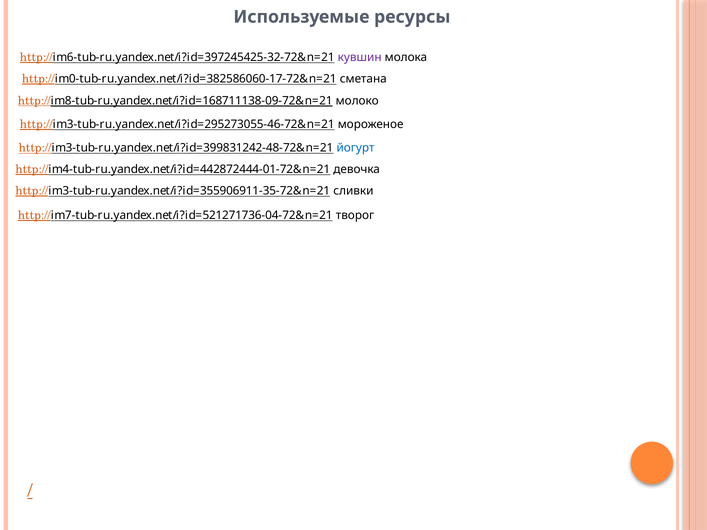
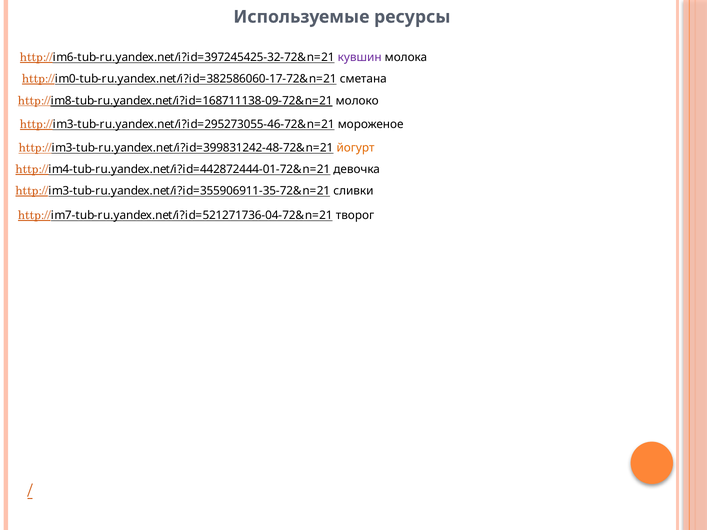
йогурт colour: blue -> orange (356, 148)
